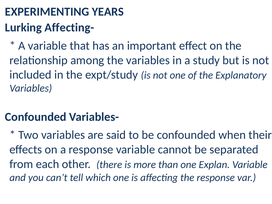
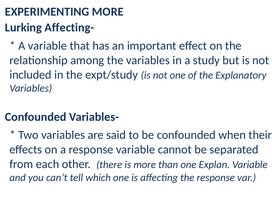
EXPERIMENTING YEARS: YEARS -> MORE (108, 12)
